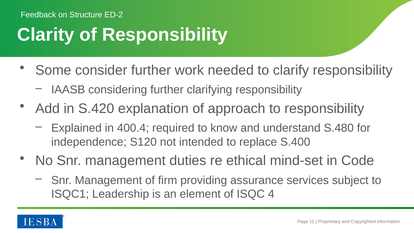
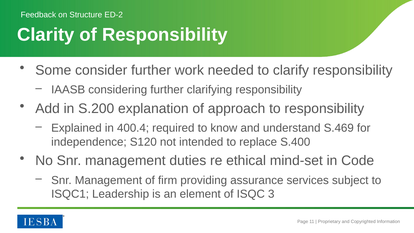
S.420: S.420 -> S.200 (96, 109)
S.480: S.480 -> S.469 (339, 128)
4: 4 -> 3 (271, 194)
